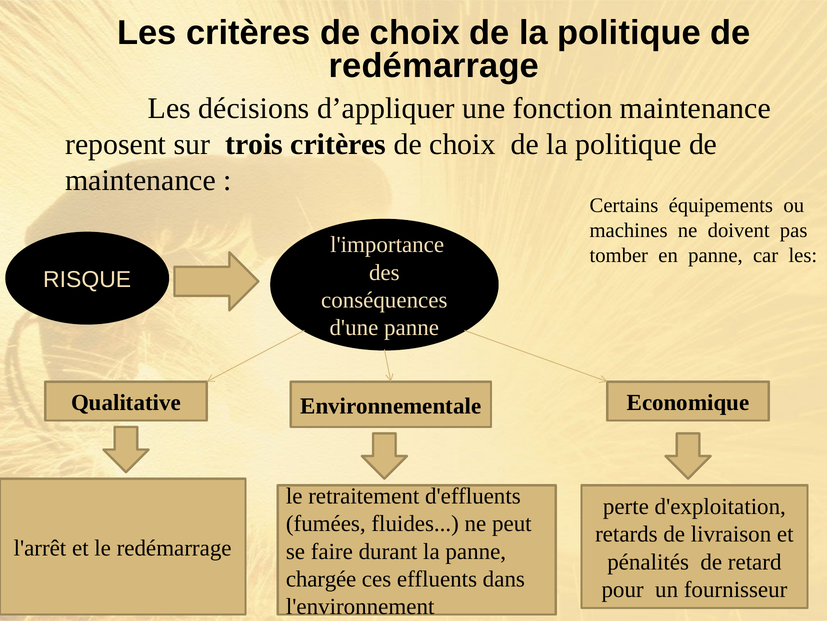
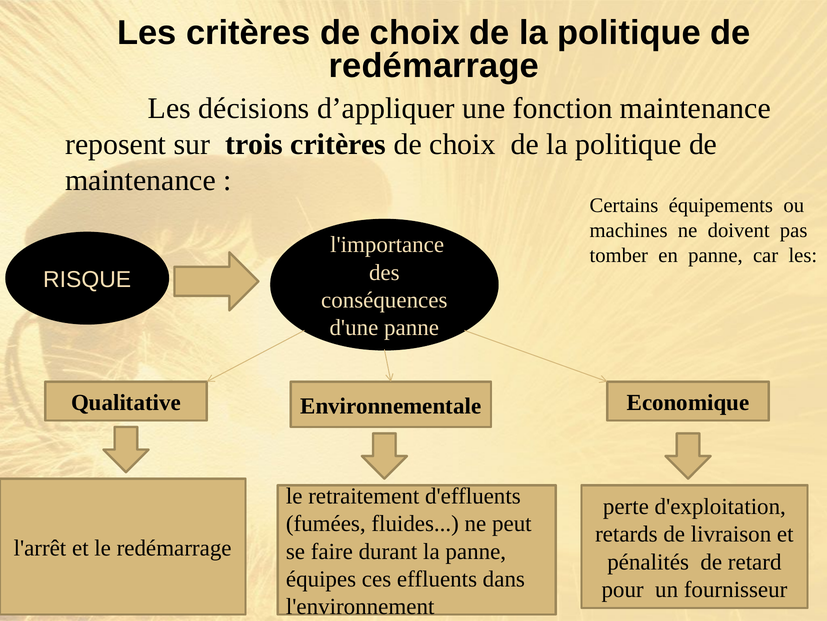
chargée: chargée -> équipes (321, 578)
